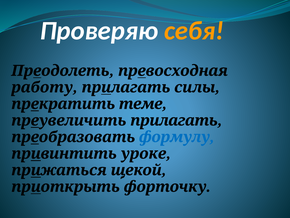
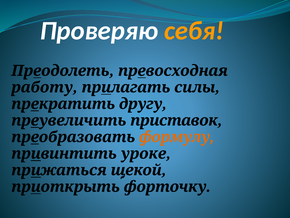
теме: теме -> другу (143, 104)
преувеличить прилагать: прилагать -> приставок (176, 120)
формулу colour: blue -> orange (177, 137)
